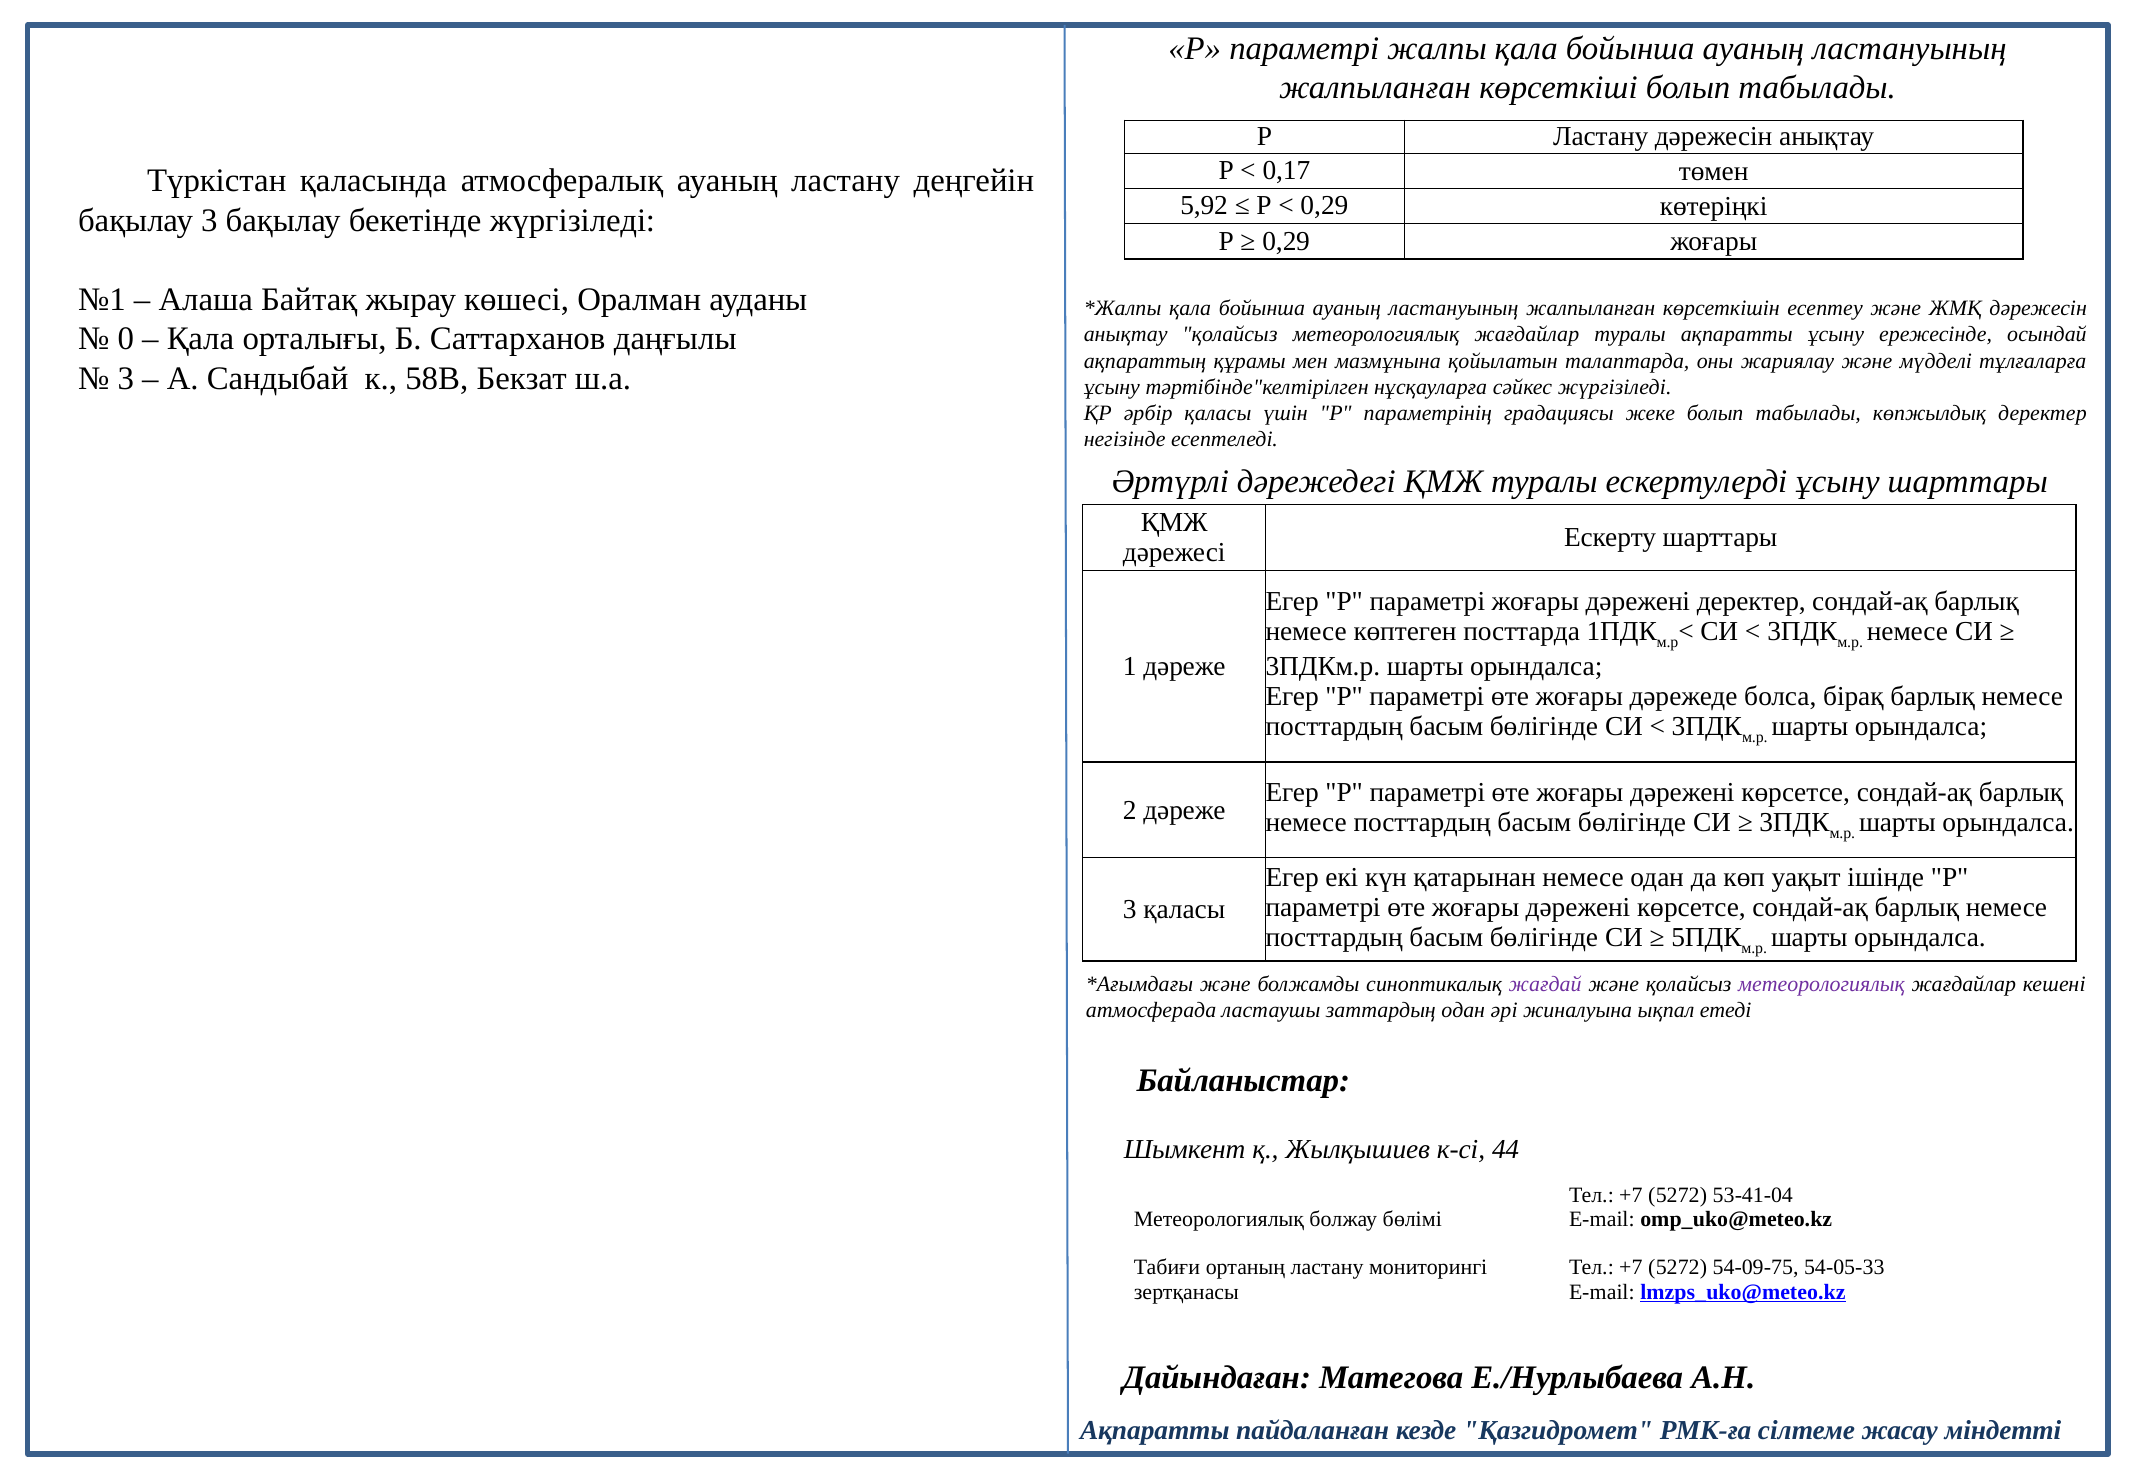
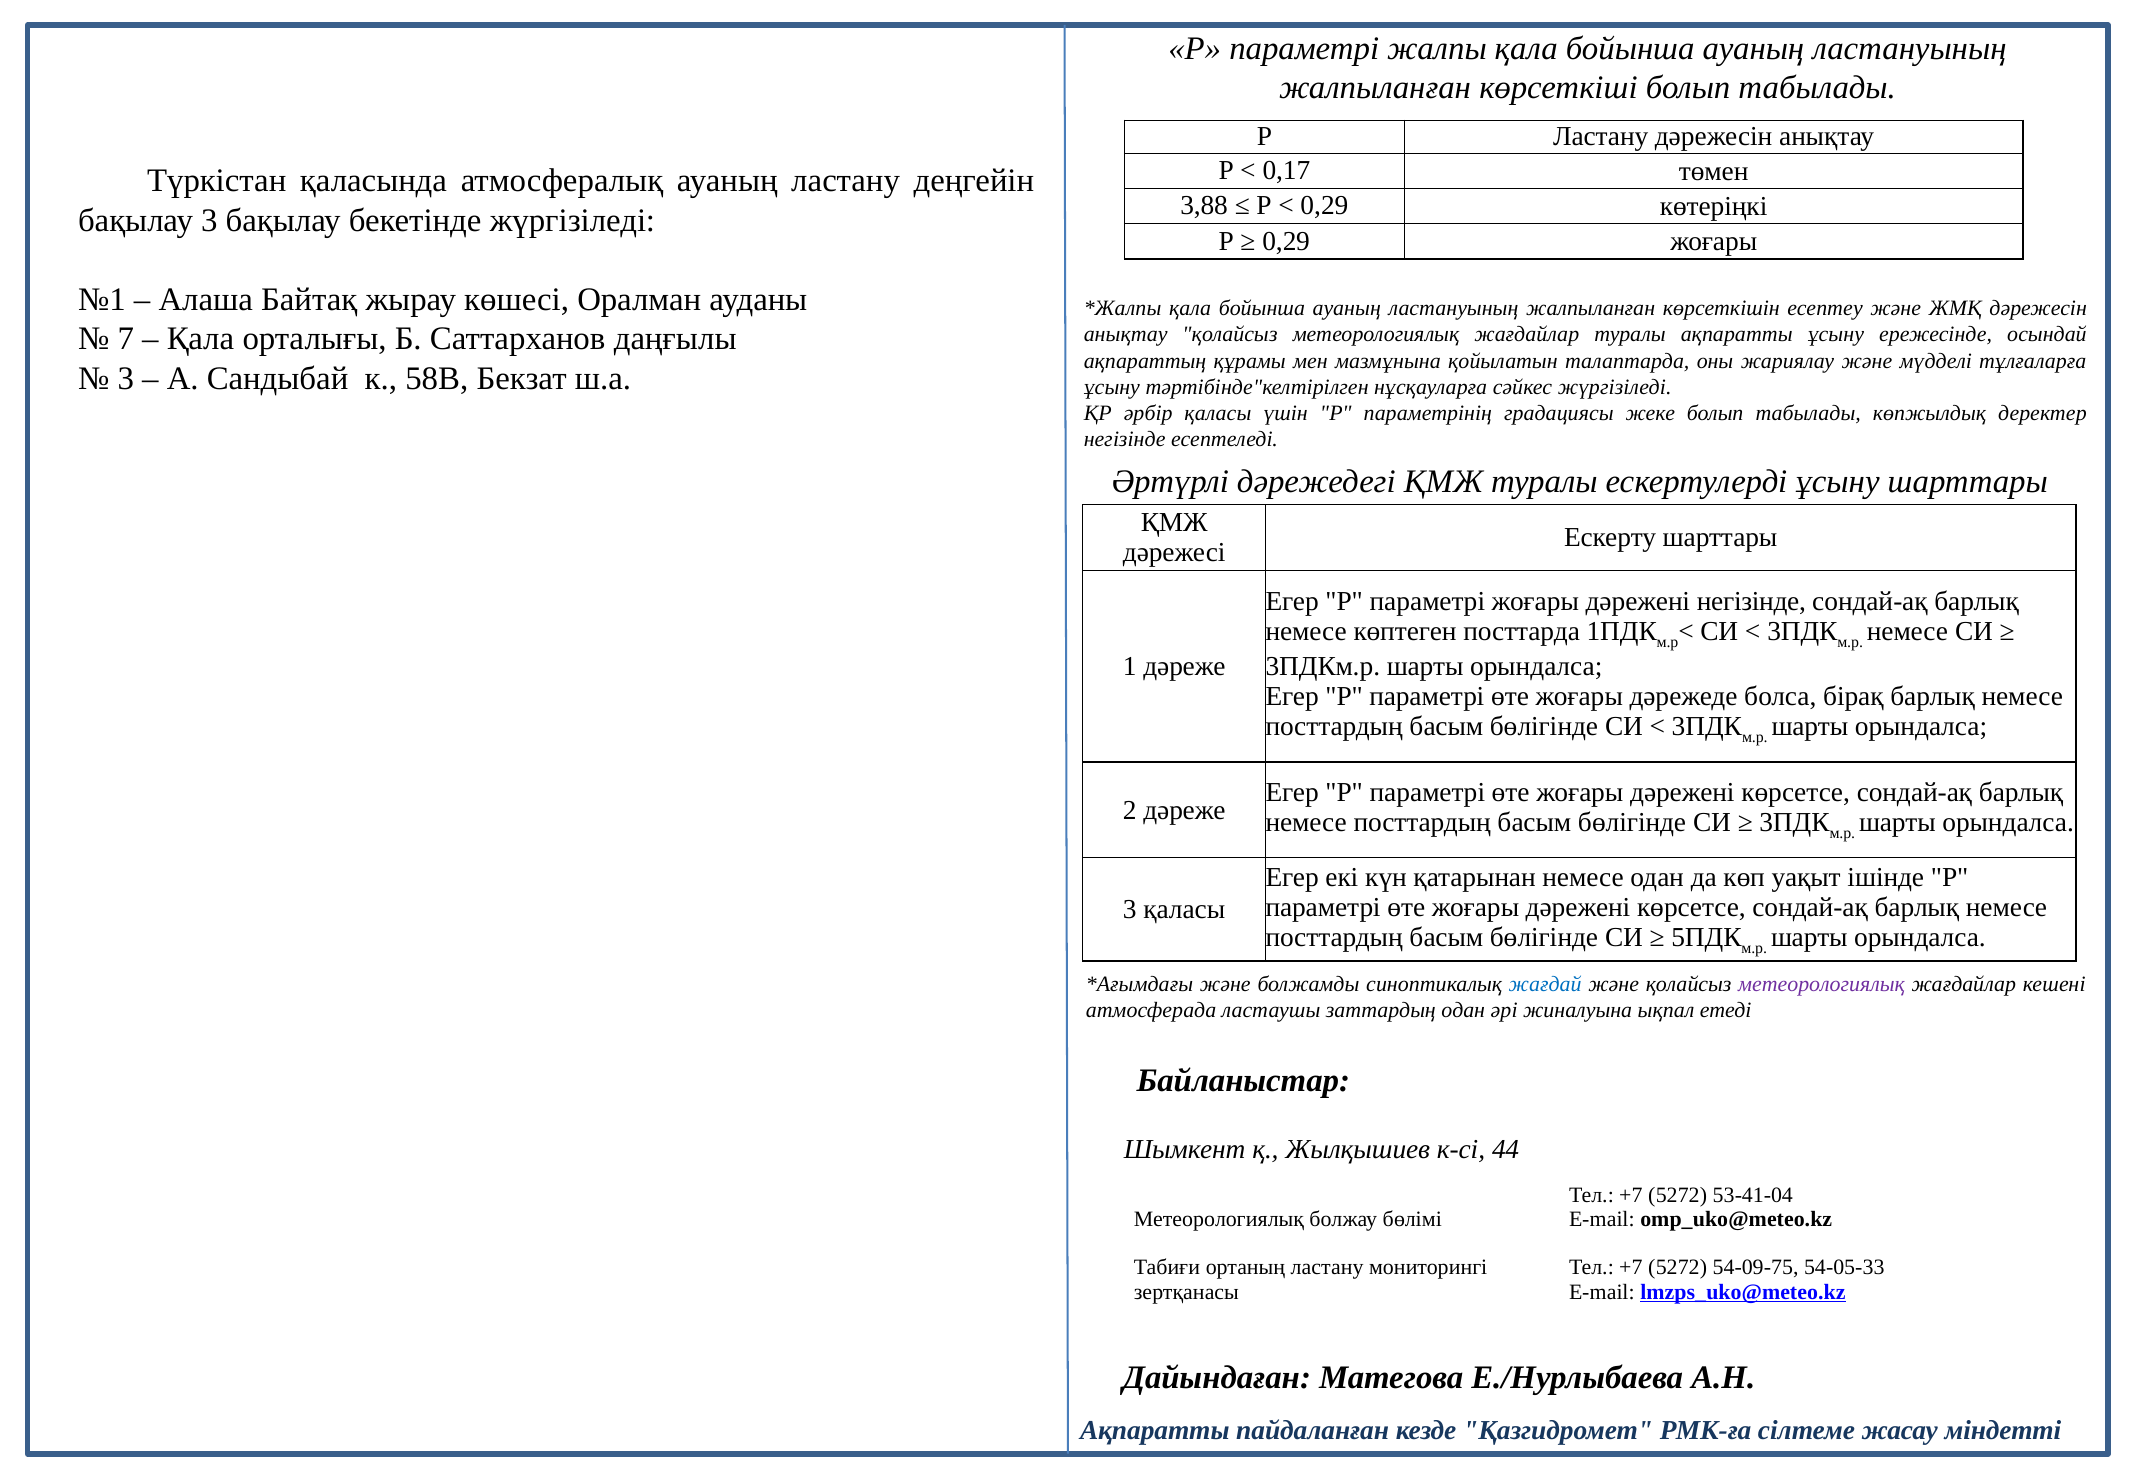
5,92: 5,92 -> 3,88 (1204, 206)
0: 0 -> 7 (126, 339)
дәрежені деректер: деректер -> негізінде (1751, 602)
жағдай colour: purple -> blue (1545, 984)
